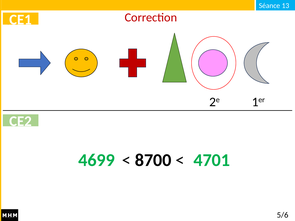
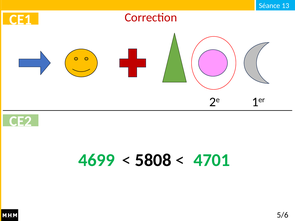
8700: 8700 -> 5808 (153, 160)
